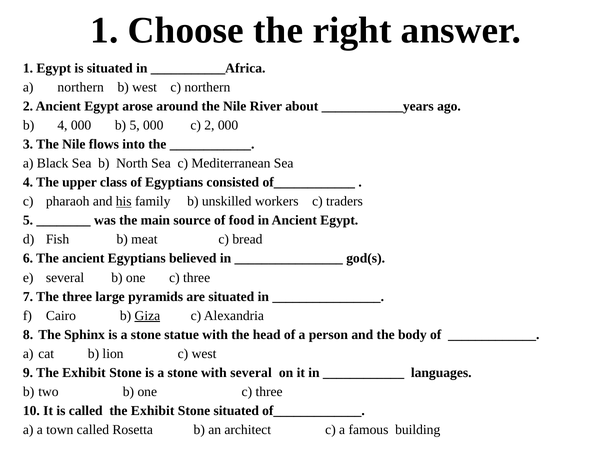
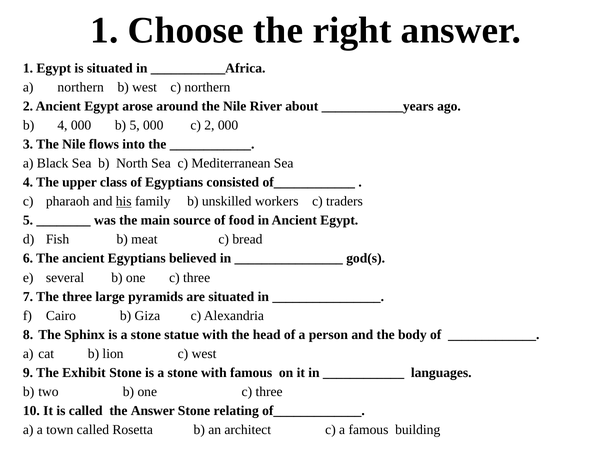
Giza underline: present -> none (147, 316)
with several: several -> famous (251, 373)
called the Exhibit: Exhibit -> Answer (153, 411)
Stone situated: situated -> relating (236, 411)
